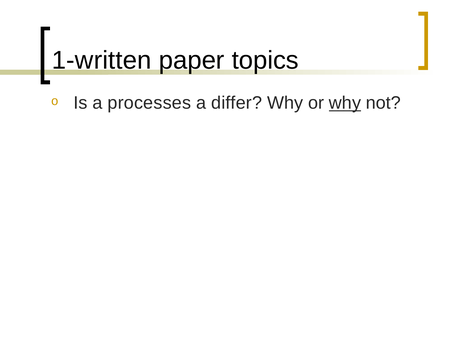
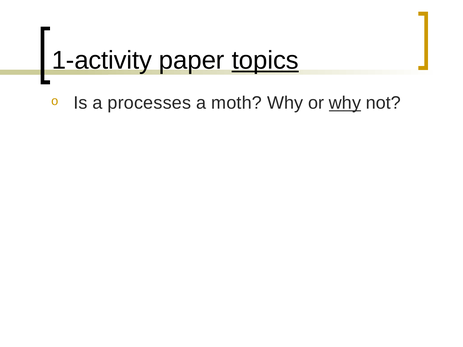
1-written: 1-written -> 1-activity (102, 60)
topics underline: none -> present (265, 60)
differ: differ -> moth (237, 103)
